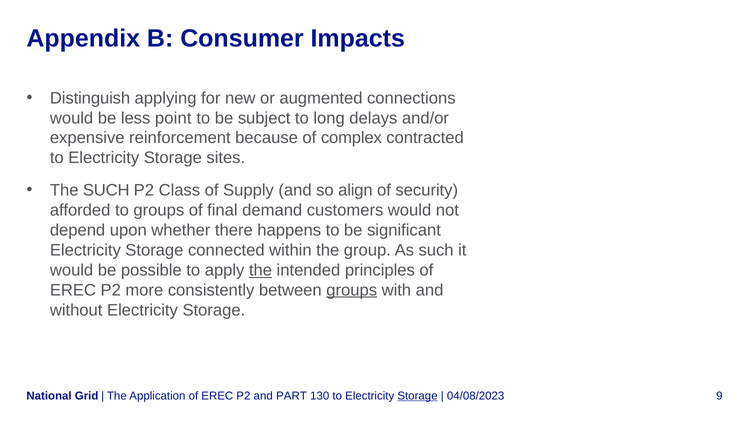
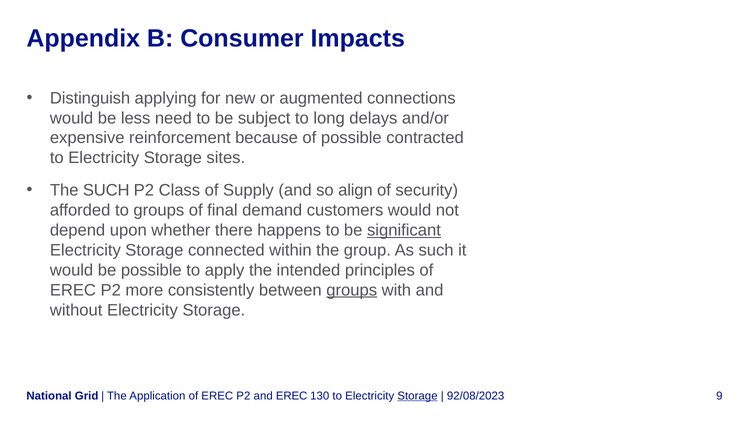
point: point -> need (173, 118)
of complex: complex -> possible (351, 138)
significant underline: none -> present (404, 230)
the underline: present -> none (261, 270)
and PART: PART -> EREC (292, 396)
04/08/2023: 04/08/2023 -> 92/08/2023 (476, 396)
